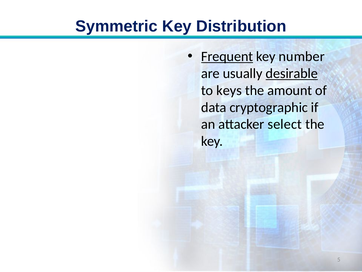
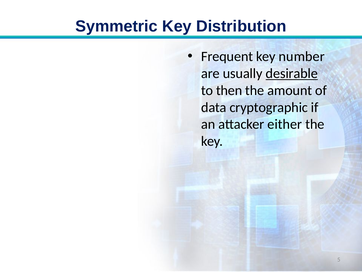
Frequent underline: present -> none (227, 56)
keys: keys -> then (229, 90)
select: select -> either (285, 124)
